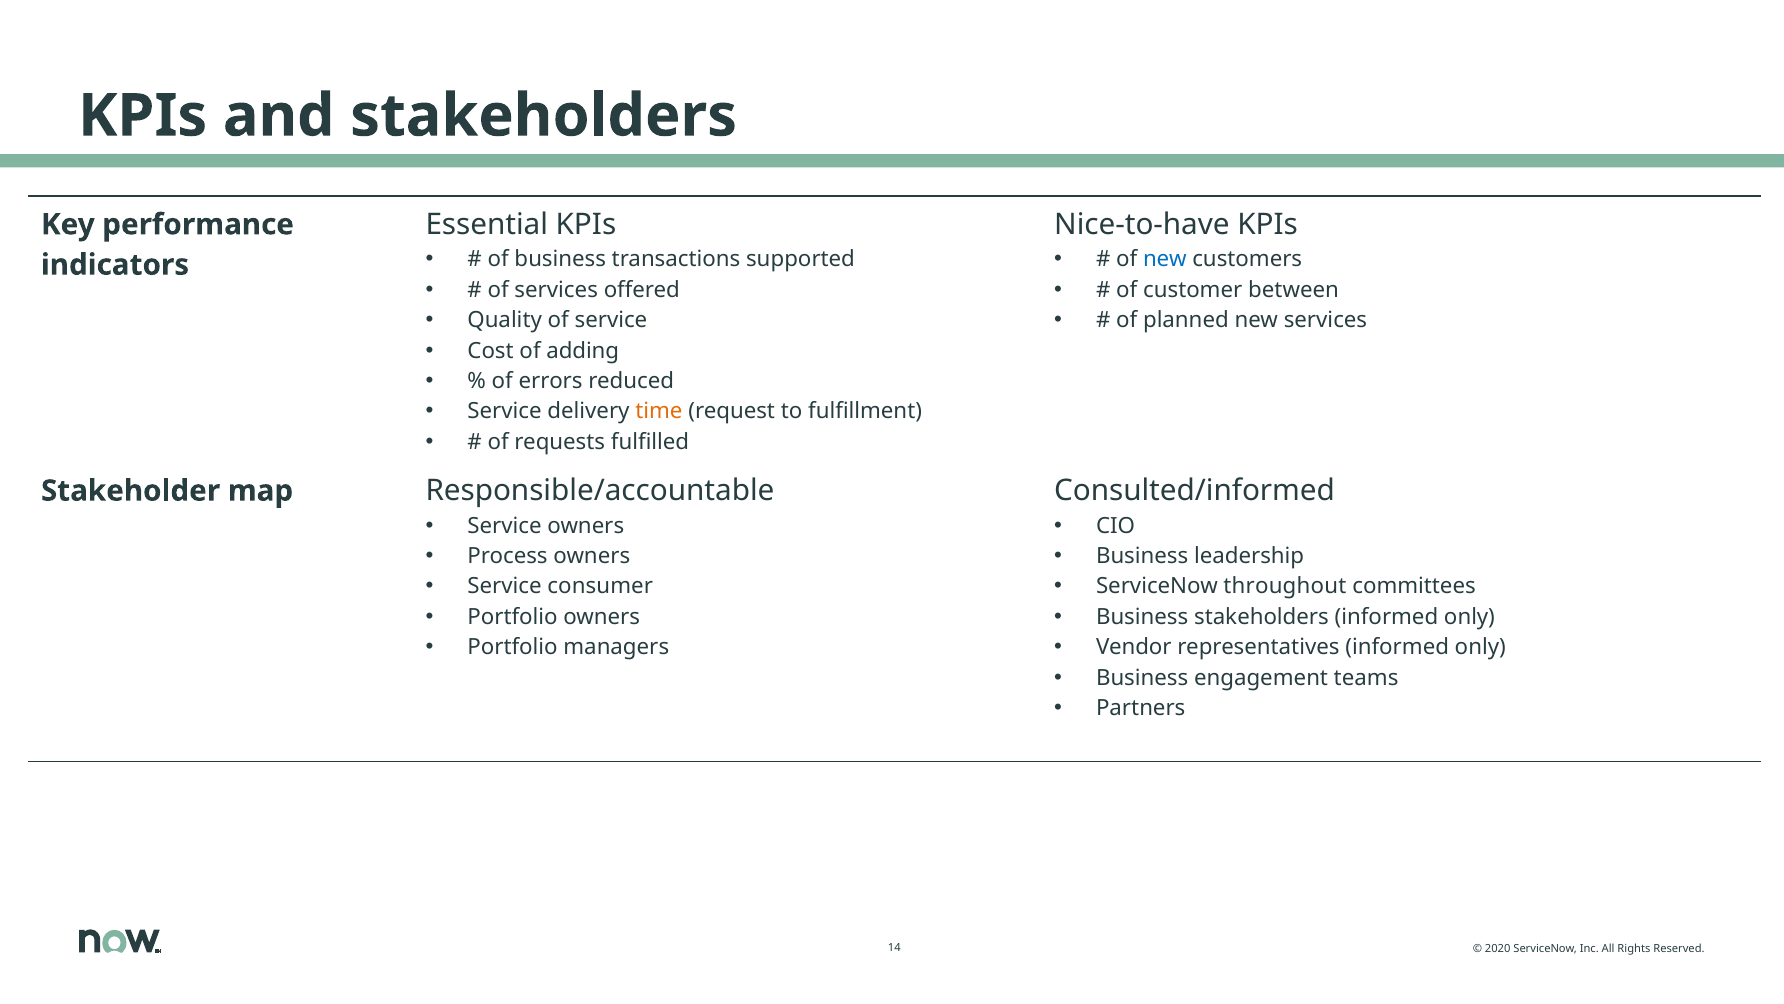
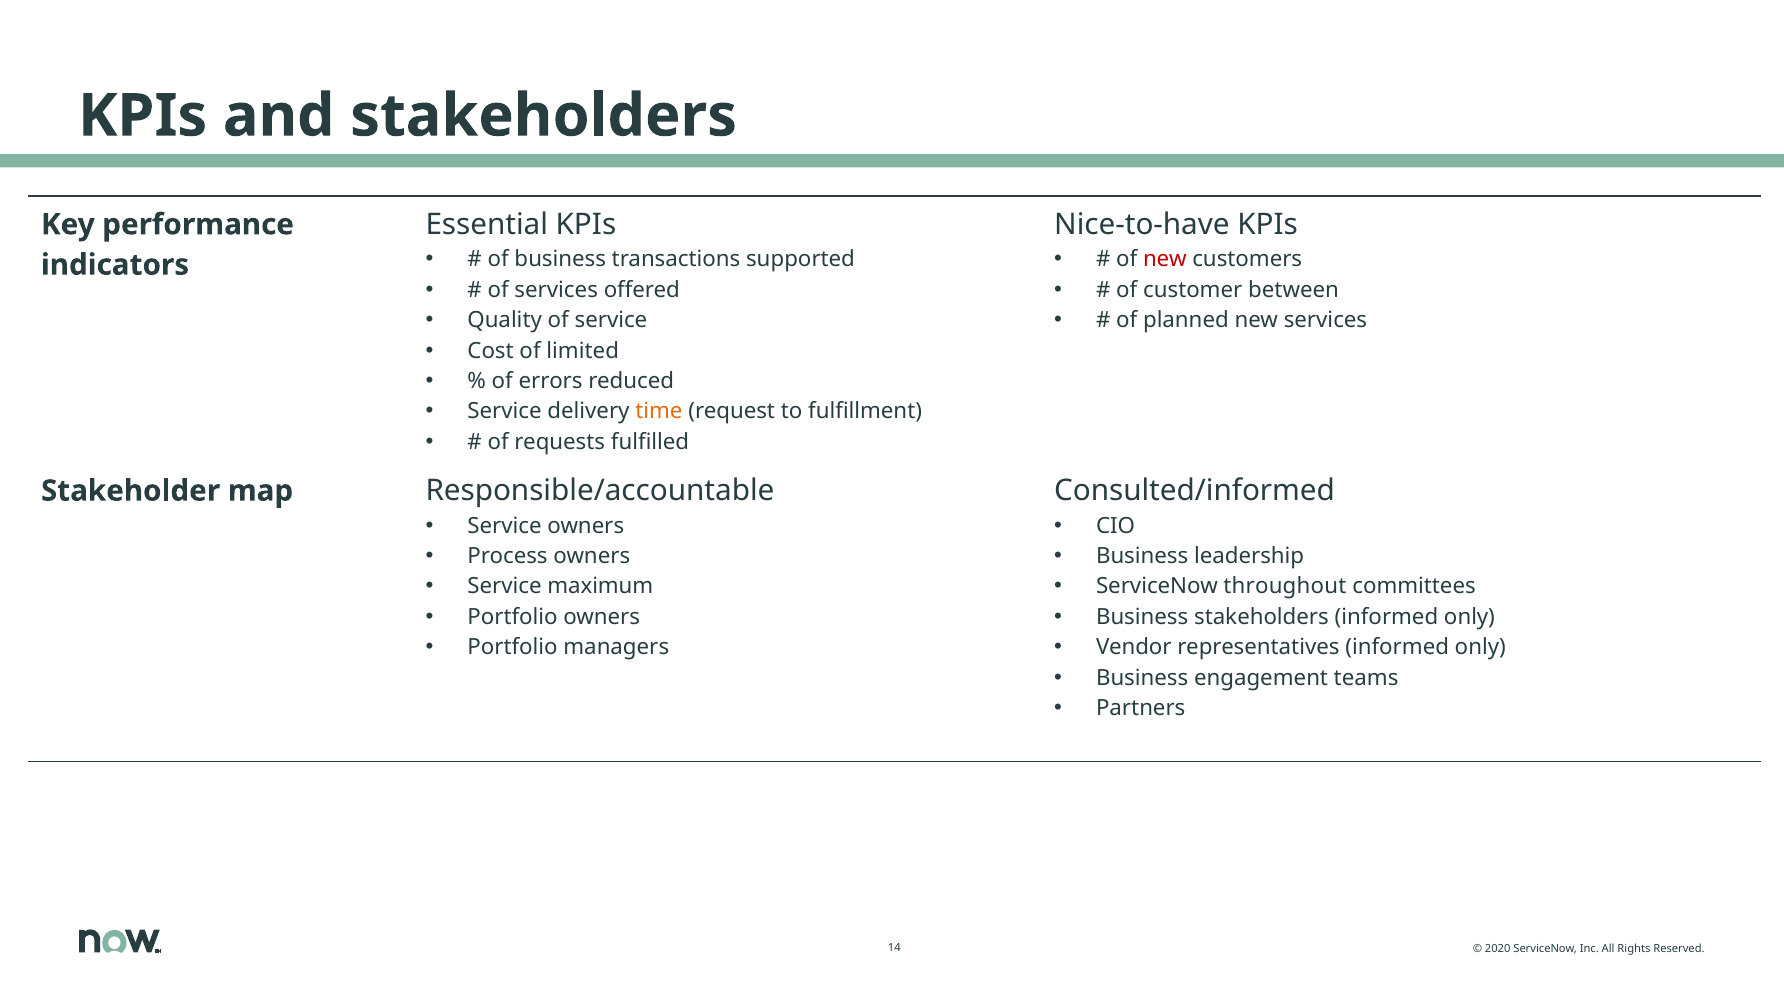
new colour: blue -> red (1165, 260)
adding: adding -> limited (583, 351)
consumer: consumer -> maximum (600, 586)
